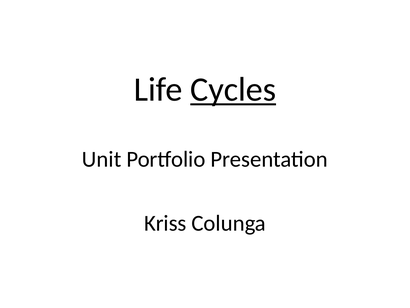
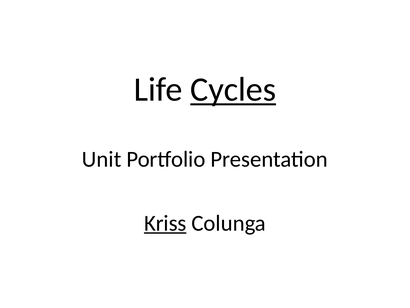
Kriss underline: none -> present (165, 223)
